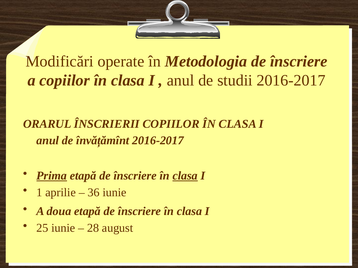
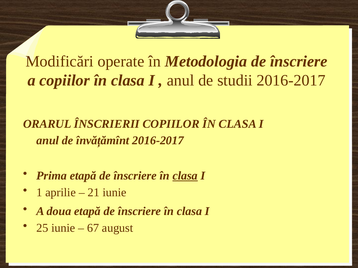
Prima underline: present -> none (52, 176)
36: 36 -> 21 (94, 193)
28: 28 -> 67 (93, 228)
